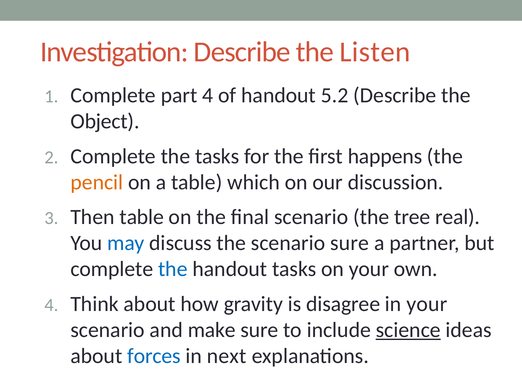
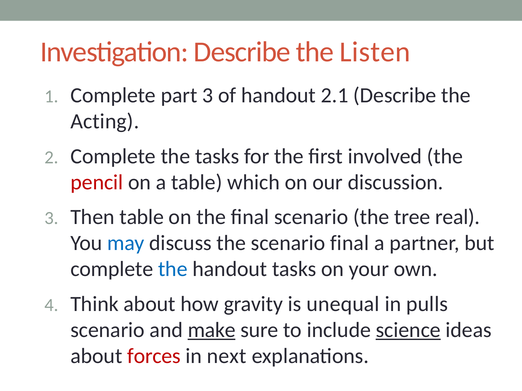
part 4: 4 -> 3 (208, 95)
5.2: 5.2 -> 2.1 (335, 95)
Object: Object -> Acting (105, 122)
happens: happens -> involved (385, 156)
pencil colour: orange -> red (97, 182)
scenario sure: sure -> final (350, 243)
disagree: disagree -> unequal (343, 304)
in your: your -> pulls (427, 304)
make underline: none -> present (212, 330)
forces colour: blue -> red (154, 356)
